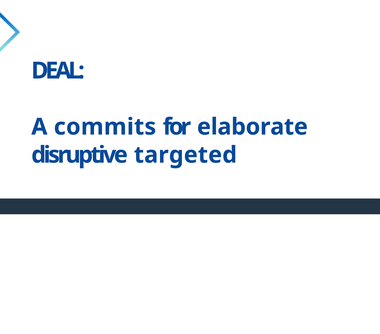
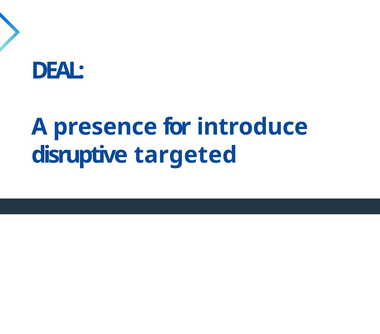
commits: commits -> presence (105, 127)
elaborate: elaborate -> introduce (252, 127)
